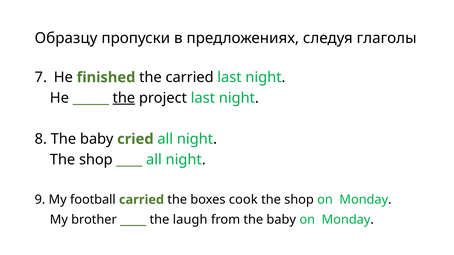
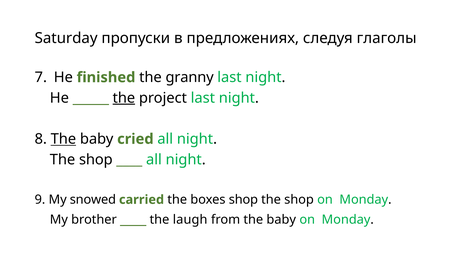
Образцу: Образцу -> Saturday (66, 38)
the carried: carried -> granny (190, 78)
The underline: none -> present (63, 139)
football: football -> snowed (93, 200)
boxes cook: cook -> shop (243, 200)
